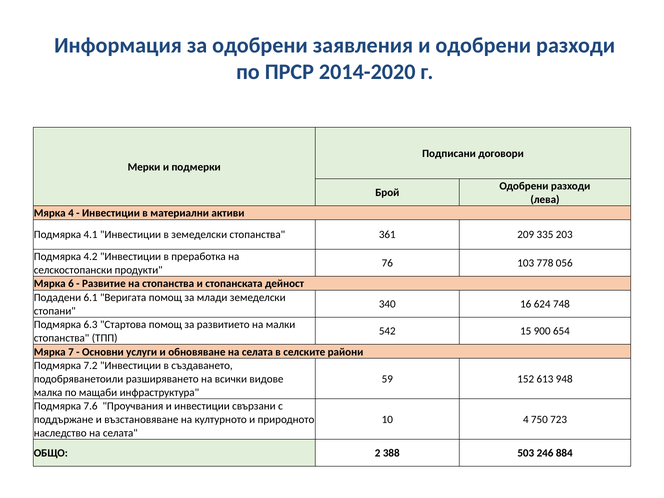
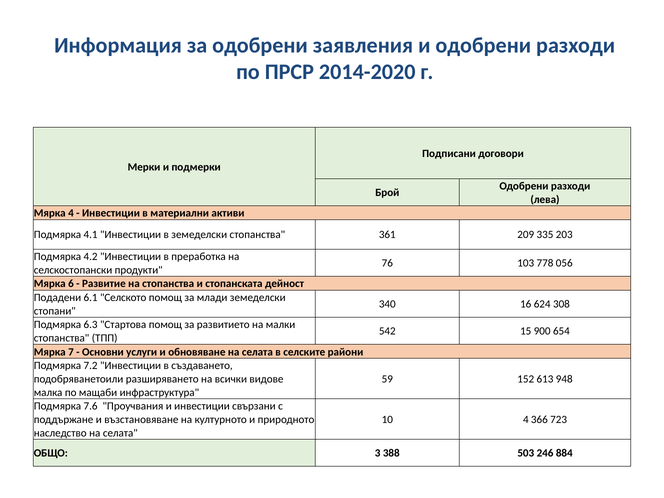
Веригата: Веригата -> Селското (123, 298)
748: 748 -> 308 (561, 304)
750: 750 -> 366 (539, 419)
2: 2 -> 3 (378, 453)
